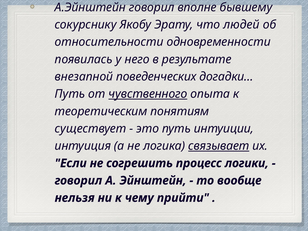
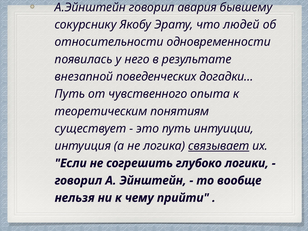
вполне: вполне -> авария (197, 7)
чувственного underline: present -> none (148, 94)
процесс: процесс -> глубоко (199, 163)
